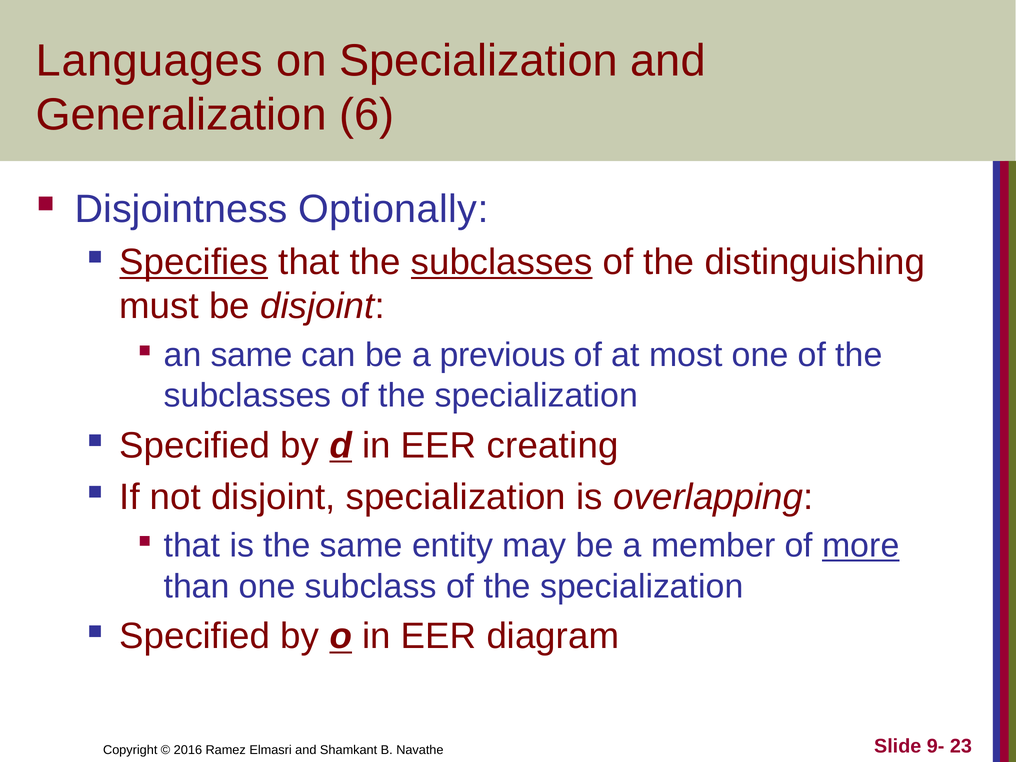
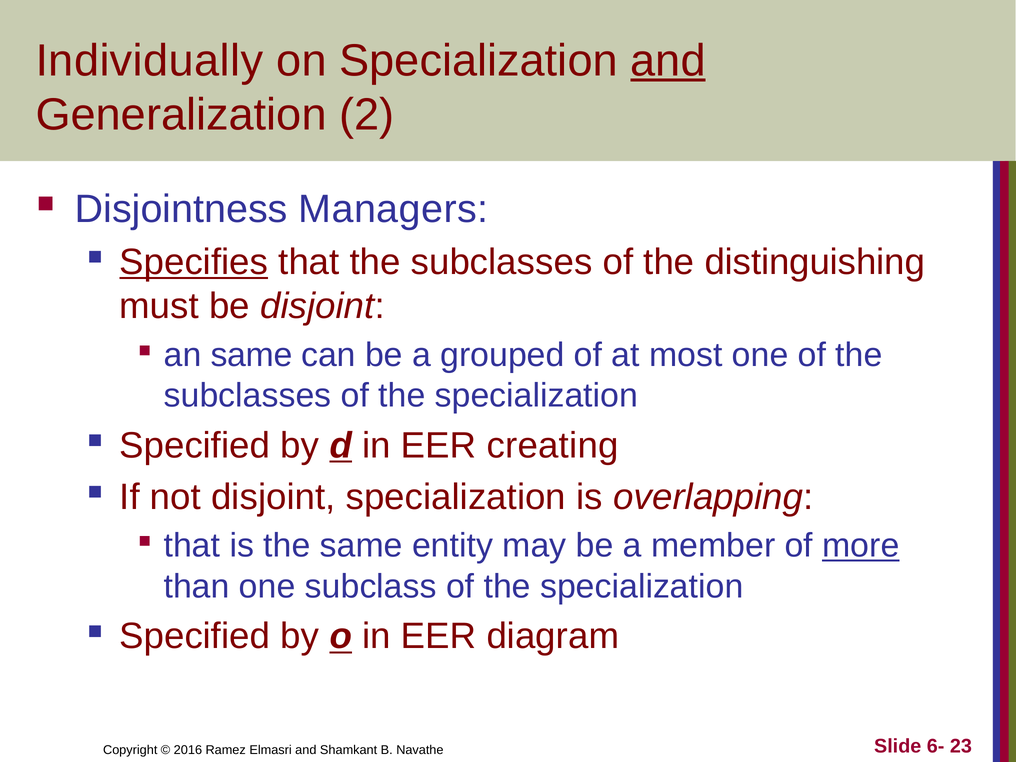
Languages: Languages -> Individually (149, 61)
and underline: none -> present (668, 61)
6: 6 -> 2 (367, 115)
Optionally: Optionally -> Managers (393, 209)
subclasses underline: present -> none (502, 262)
previous: previous -> grouped (502, 355)
9-: 9- -> 6- (936, 746)
